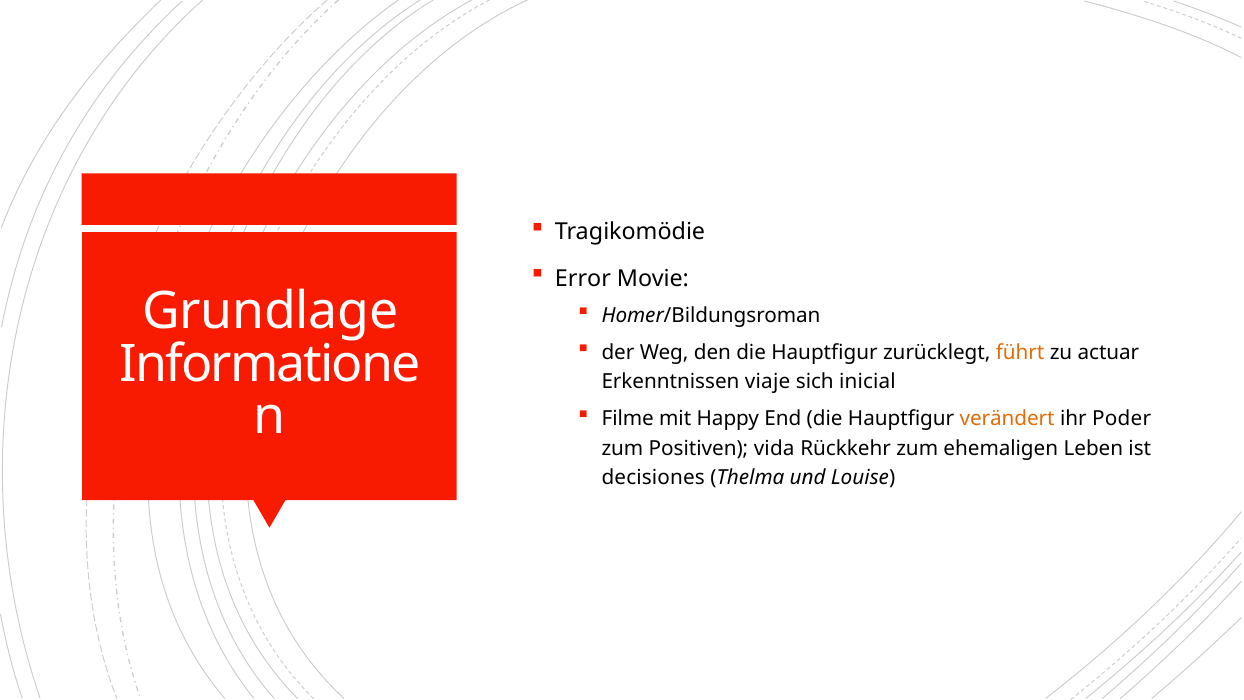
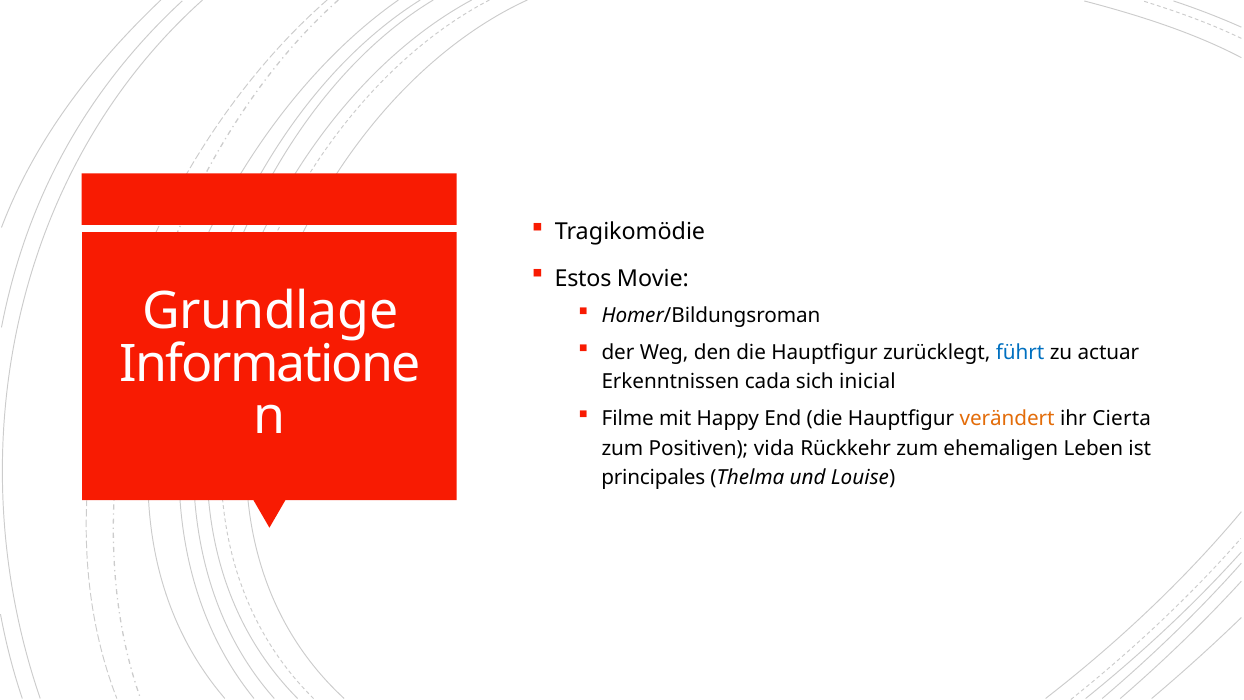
Error: Error -> Estos (583, 278)
führt colour: orange -> blue (1020, 352)
viaje: viaje -> cada (768, 382)
Poder: Poder -> Cierta (1122, 418)
decisiones: decisiones -> principales (653, 478)
